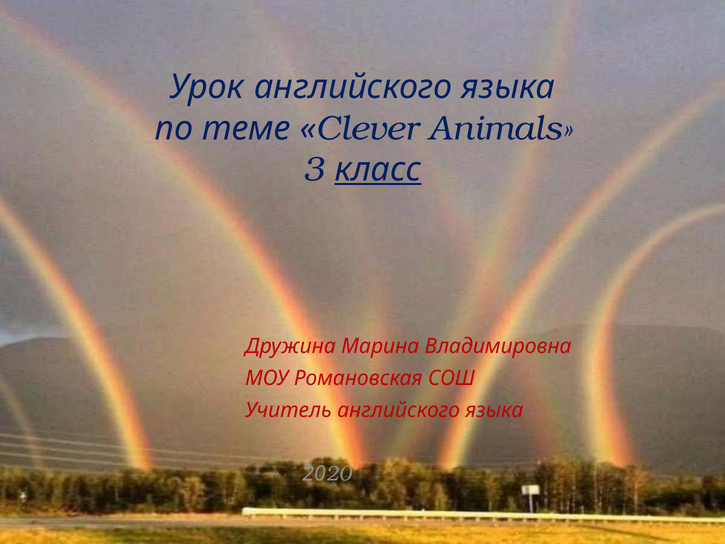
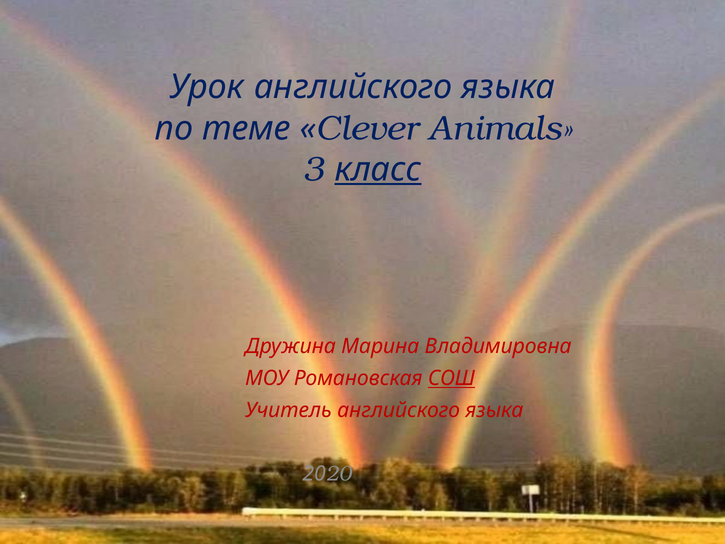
СОШ underline: none -> present (451, 378)
